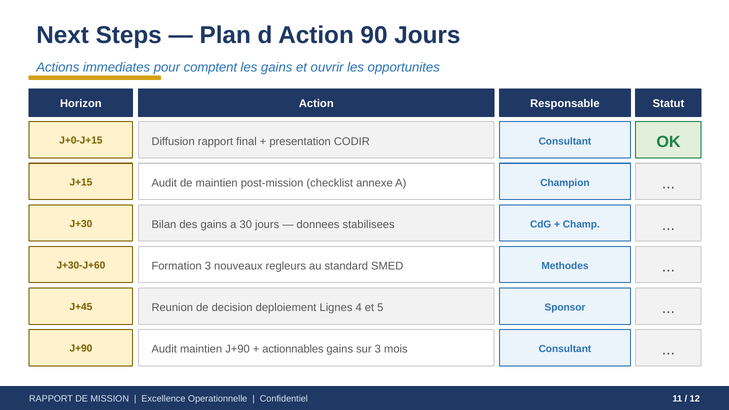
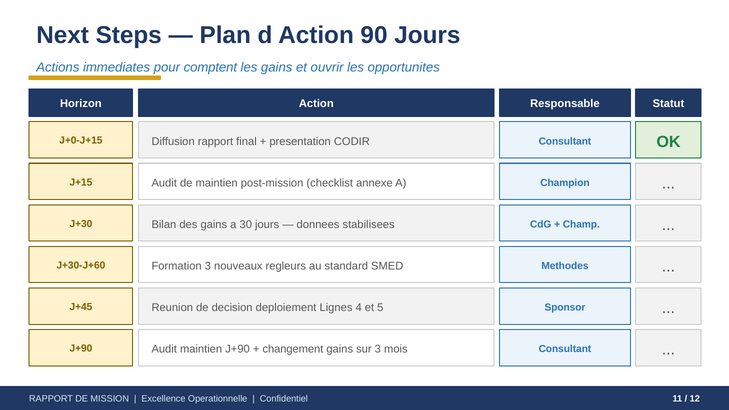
actionnables: actionnables -> changement (293, 349)
